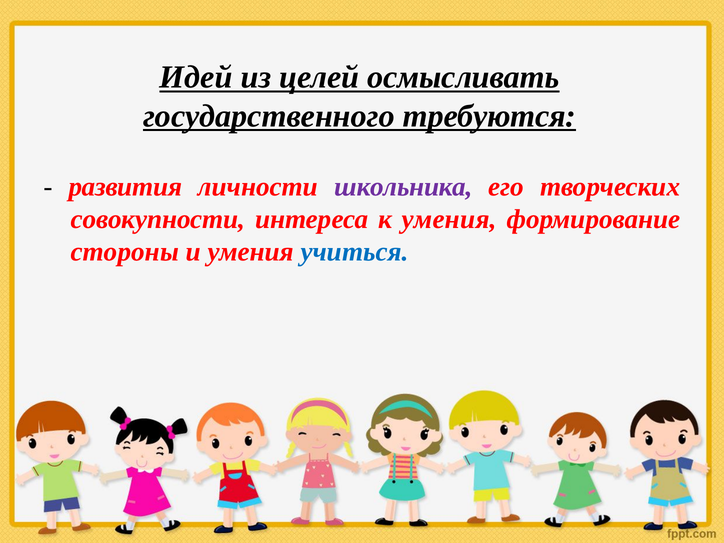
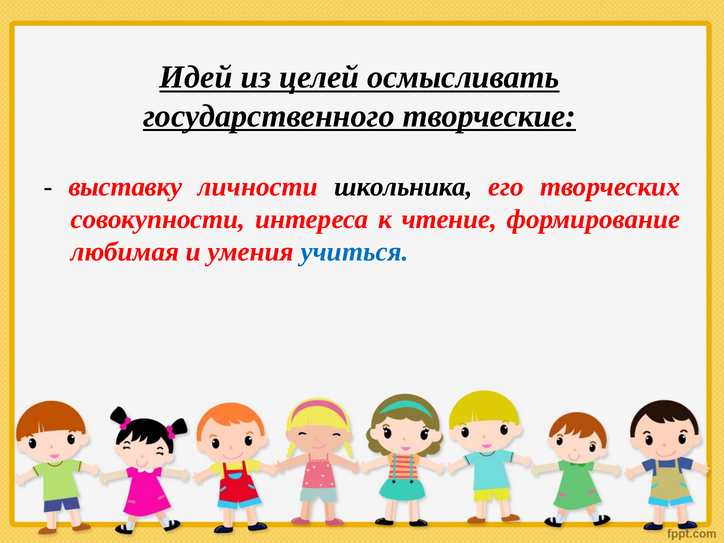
требуются: требуются -> творческие (490, 116)
развития: развития -> выставку (125, 187)
школьника colour: purple -> black (403, 187)
к умения: умения -> чтение (449, 219)
стороны: стороны -> любимая (125, 252)
